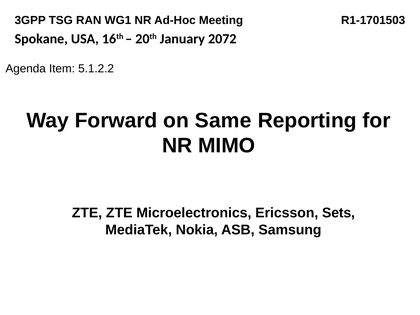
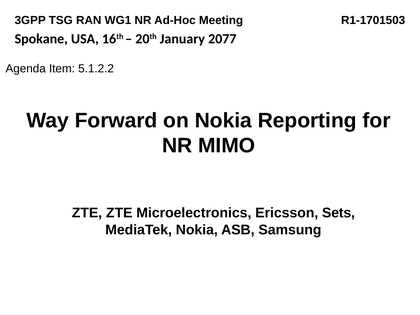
2072: 2072 -> 2077 (222, 39)
on Same: Same -> Nokia (223, 120)
